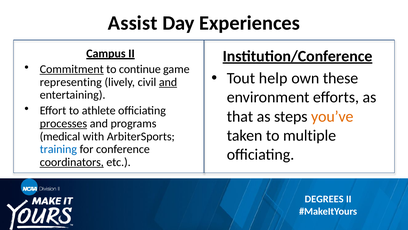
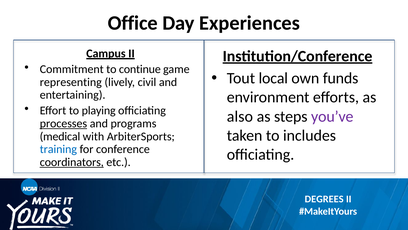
Assist: Assist -> Office (133, 23)
Commitment underline: present -> none (72, 69)
help: help -> local (273, 78)
these: these -> funds (341, 78)
and underline: present -> none (168, 82)
athlete: athlete -> playing (99, 110)
that: that -> also (240, 116)
you’ve colour: orange -> purple (332, 116)
multiple: multiple -> includes (310, 135)
